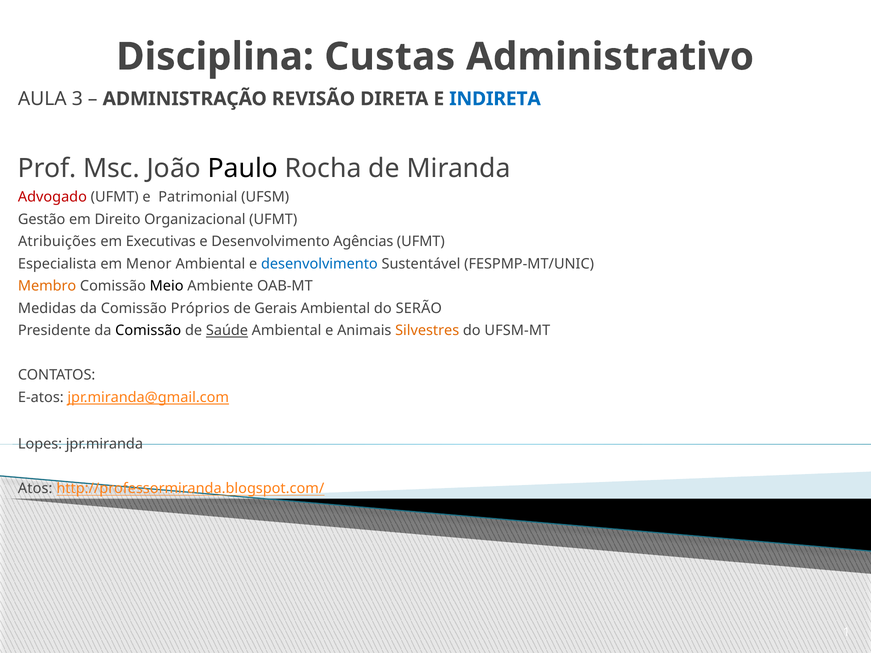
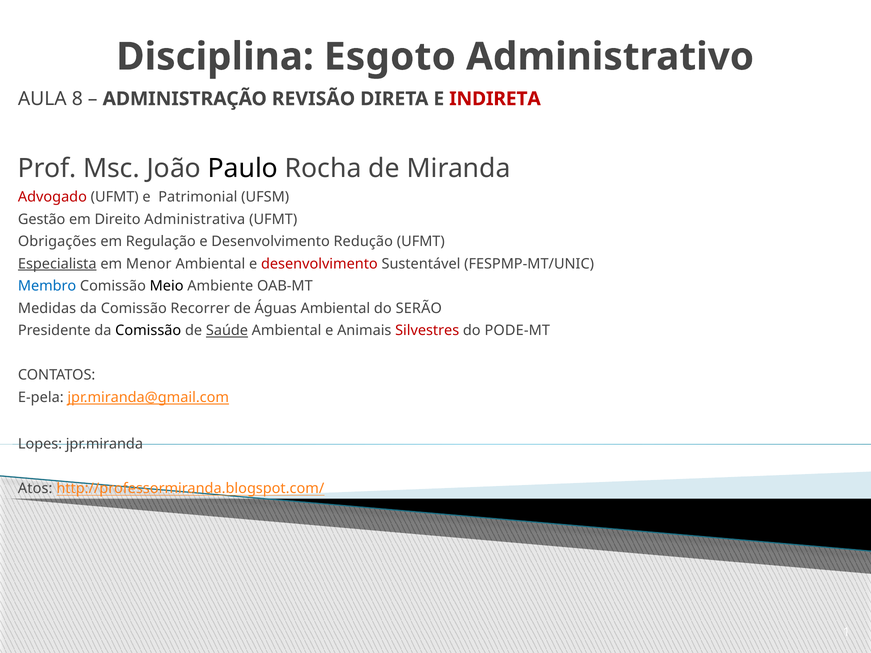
Custas: Custas -> Esgoto (390, 57)
3: 3 -> 8 (77, 99)
INDIRETA colour: blue -> red (495, 99)
Organizacional: Organizacional -> Administrativa (195, 219)
Atribuições: Atribuições -> Obrigações (57, 242)
Executivas: Executivas -> Regulação (161, 242)
Agências: Agências -> Redução (363, 242)
Especialista underline: none -> present (57, 264)
desenvolvimento colour: blue -> red (319, 264)
Membro colour: orange -> blue (47, 286)
Próprios: Próprios -> Recorrer (200, 308)
Gerais: Gerais -> Águas (276, 308)
Silvestres colour: orange -> red (427, 331)
UFSM-MT: UFSM-MT -> PODE-MT (517, 331)
E-atos: E-atos -> E-pela (41, 398)
